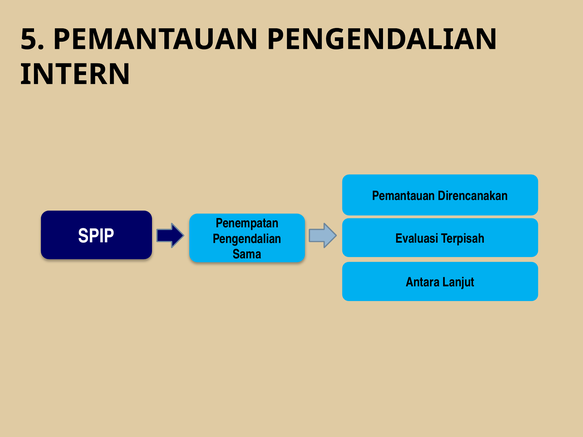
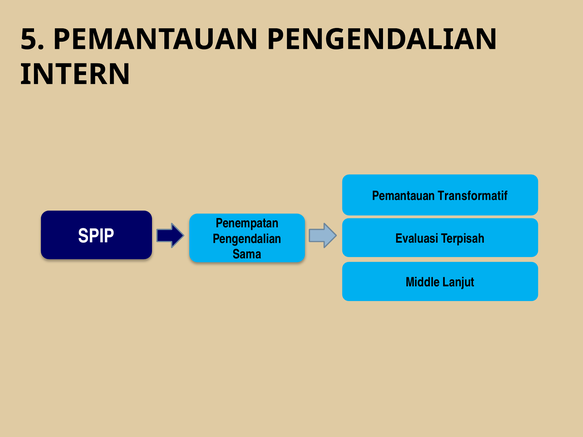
Direncanakan: Direncanakan -> Transformatif (473, 196)
Antara: Antara -> Middle (423, 283)
